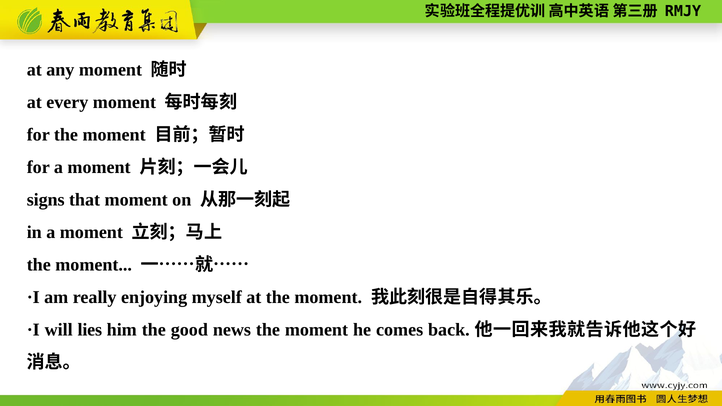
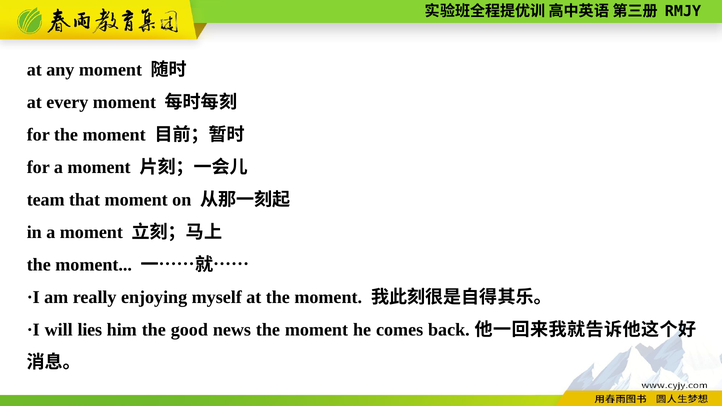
signs: signs -> team (46, 200)
